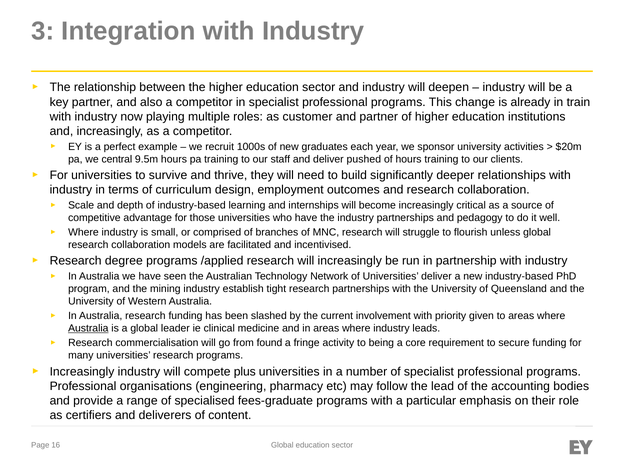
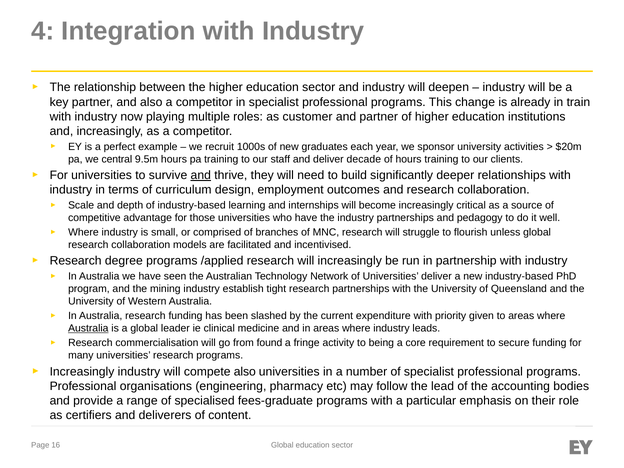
3: 3 -> 4 (43, 31)
pushed: pushed -> decade (364, 159)
and underline: none -> present (201, 175)
involvement: involvement -> expenditure (383, 316)
compete plus: plus -> also (245, 372)
